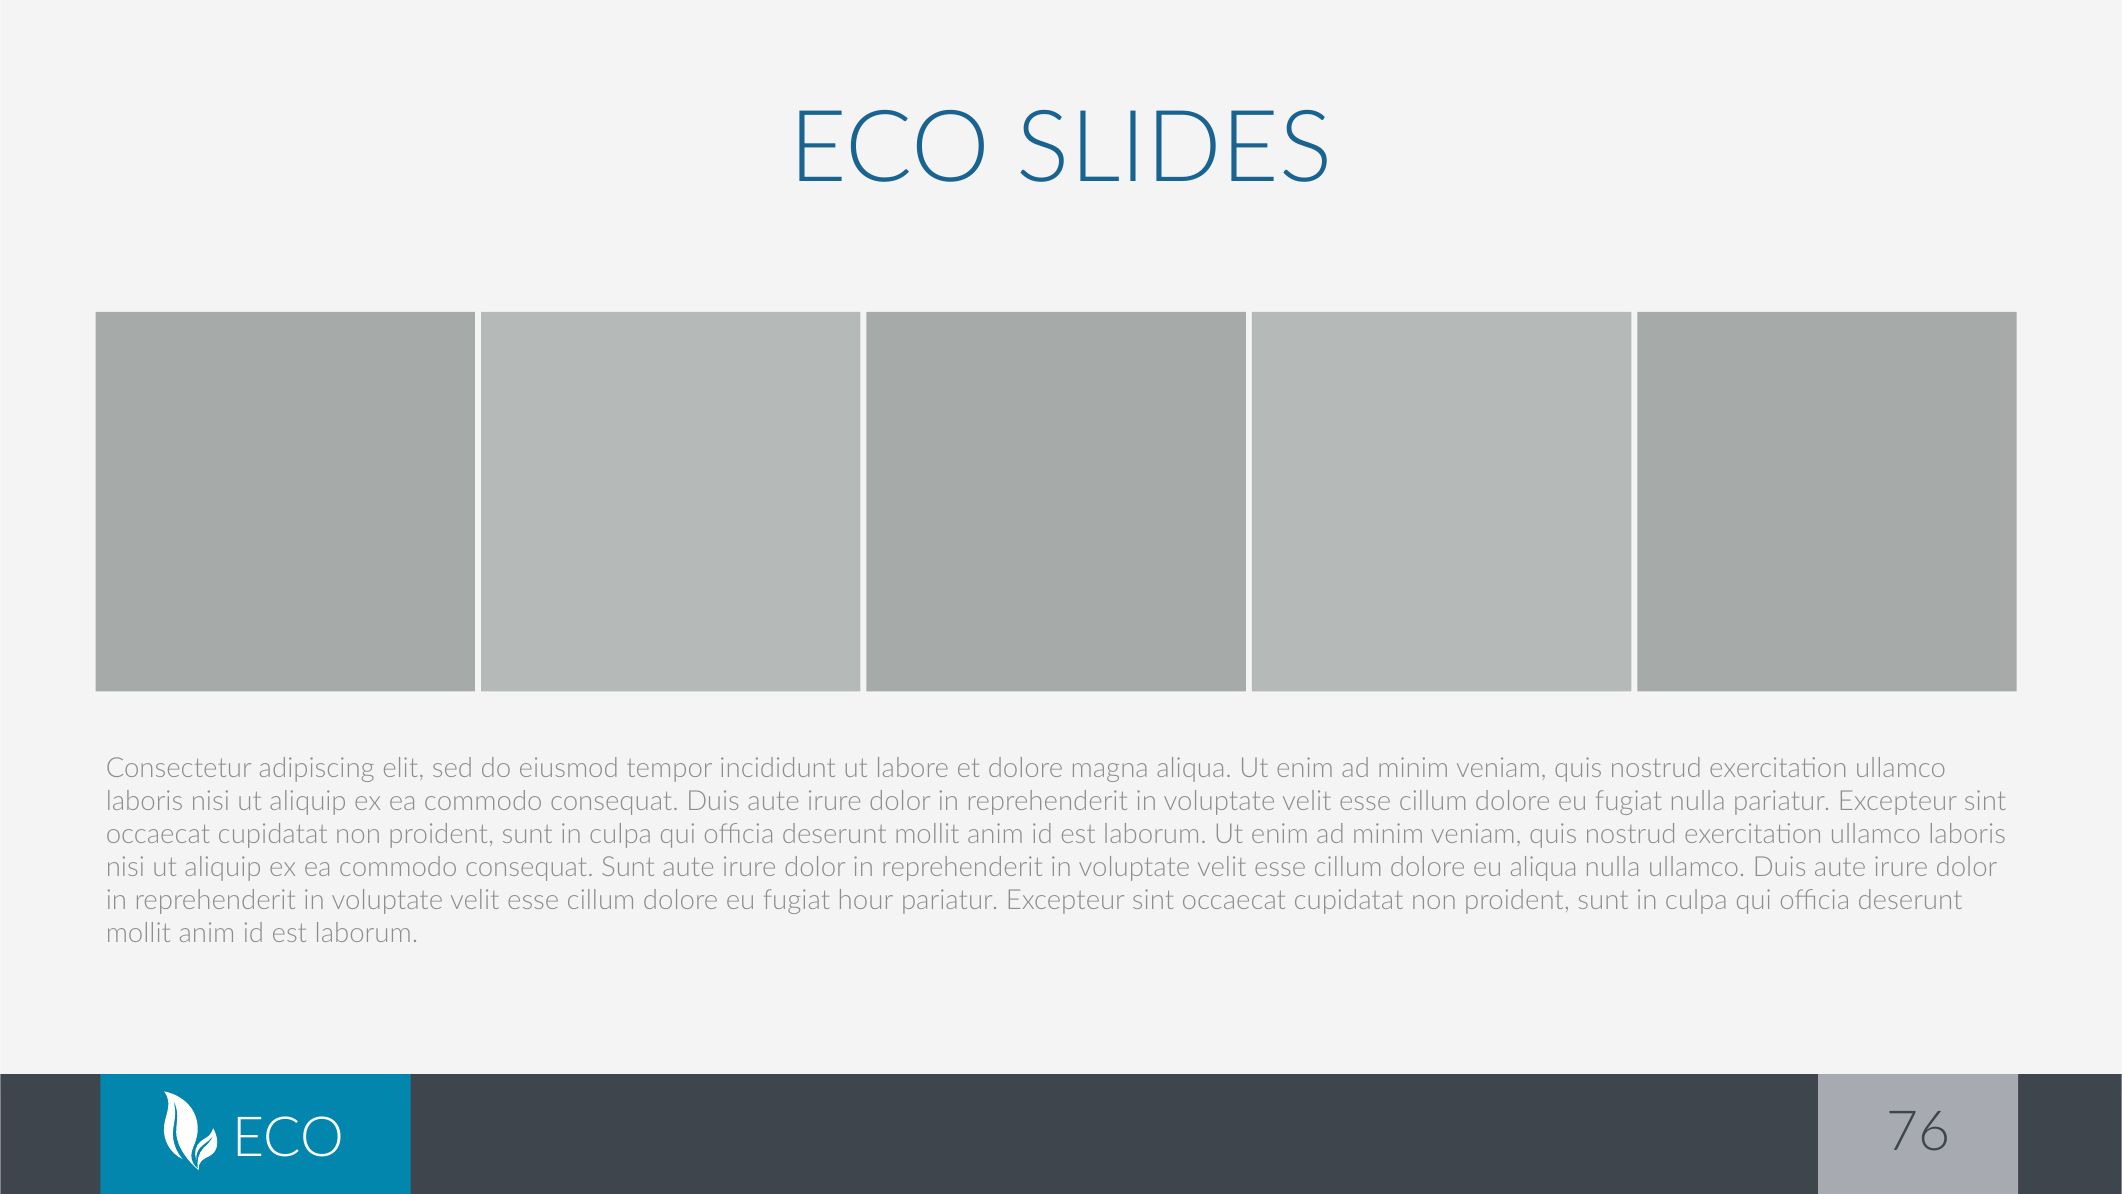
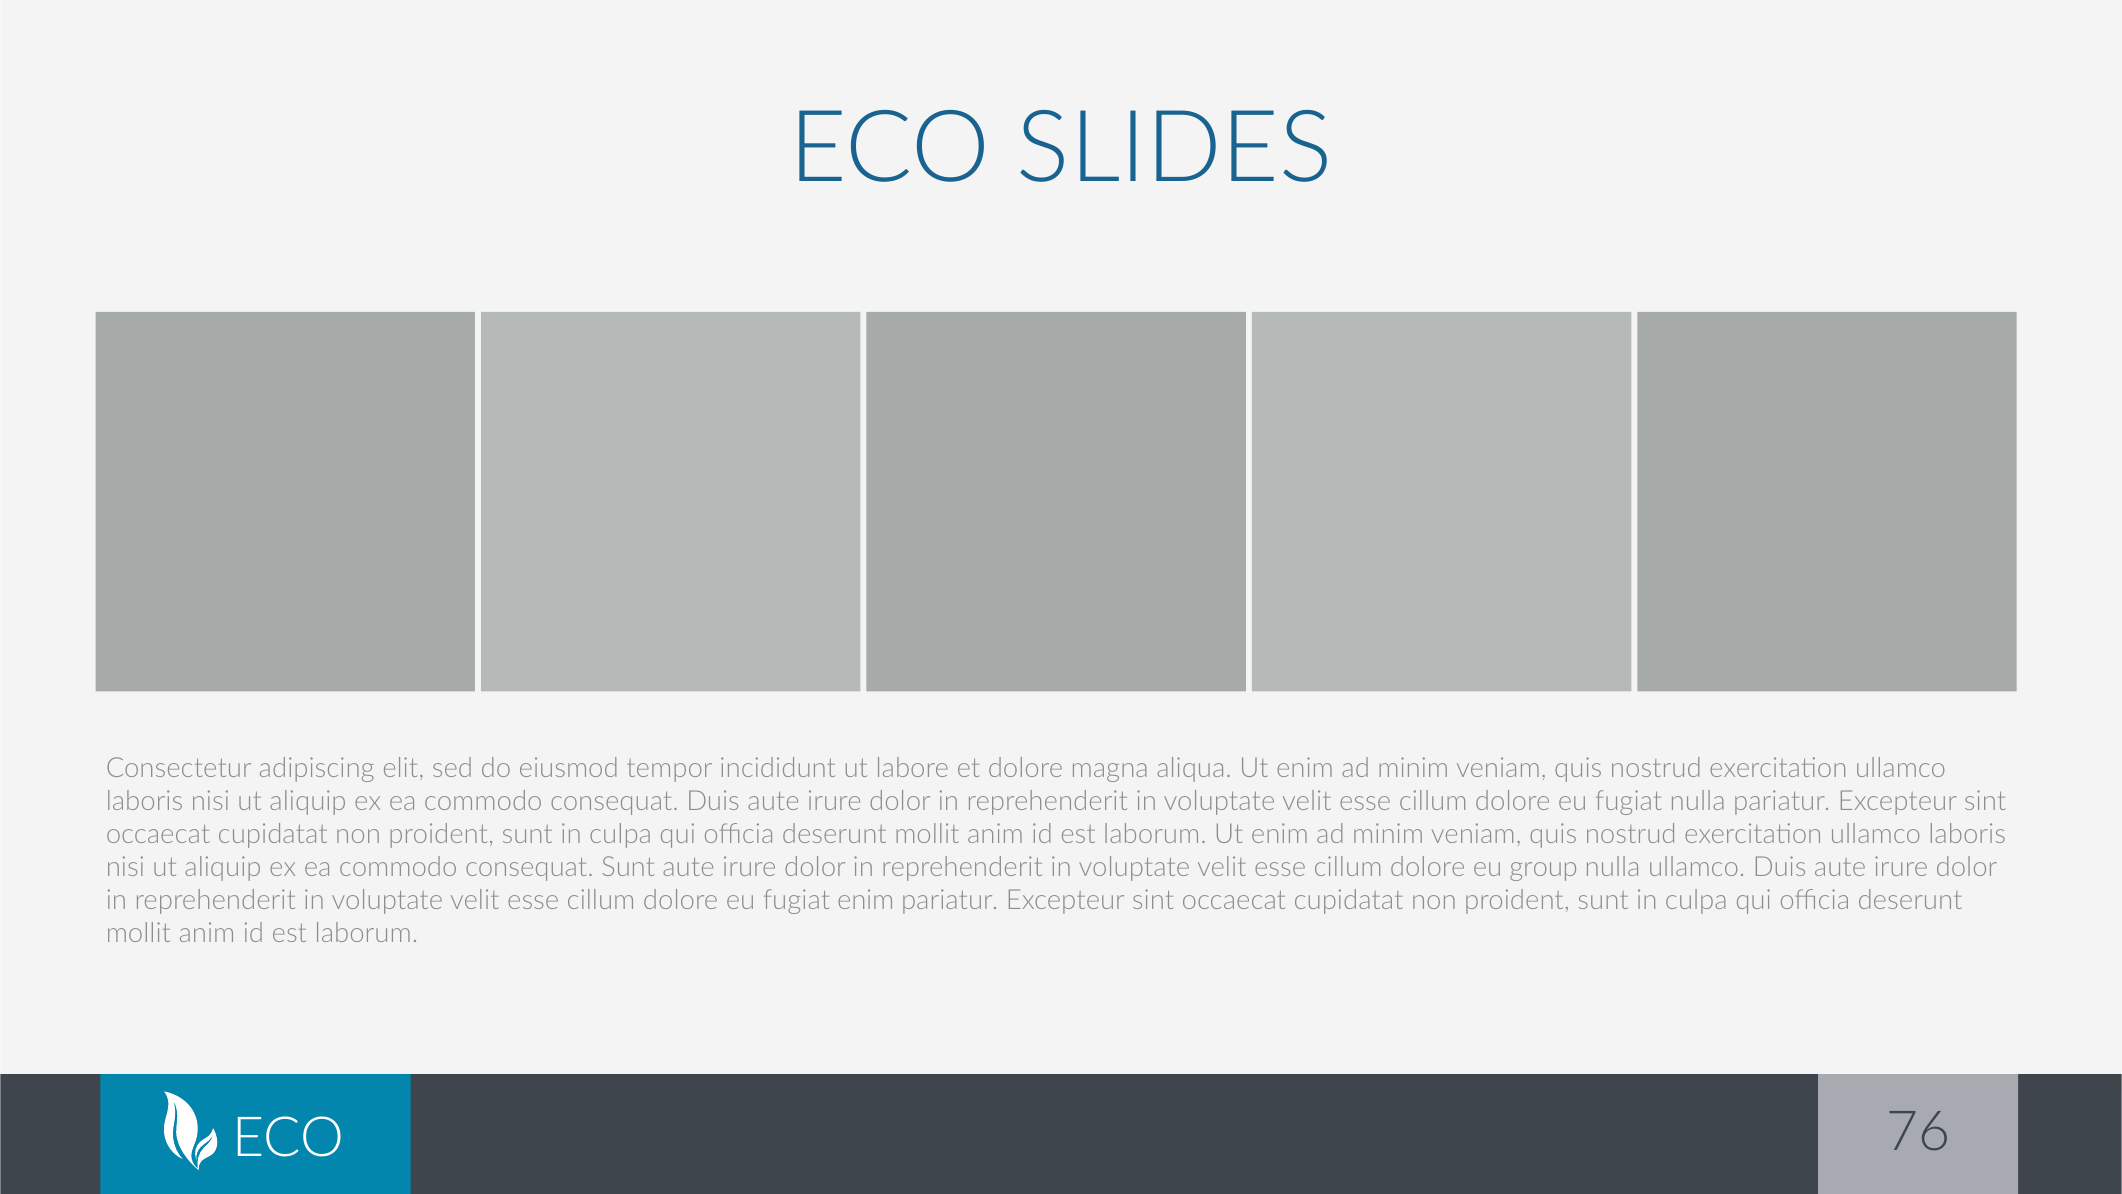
eu aliqua: aliqua -> group (1544, 867)
fugiat hour: hour -> enim (866, 900)
